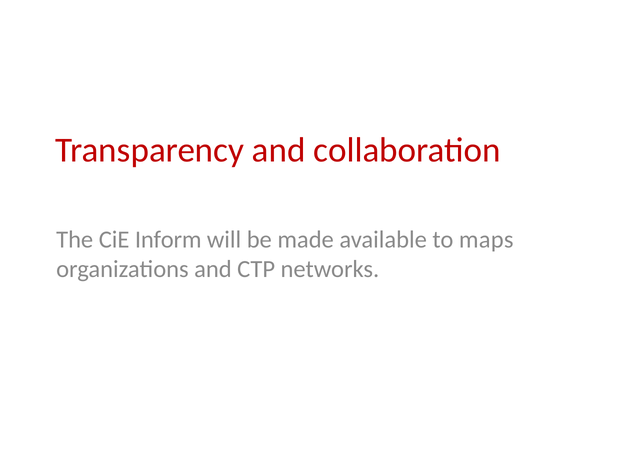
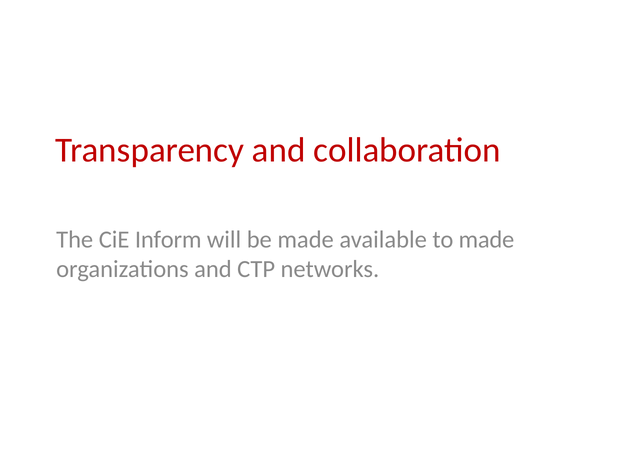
to maps: maps -> made (486, 240)
